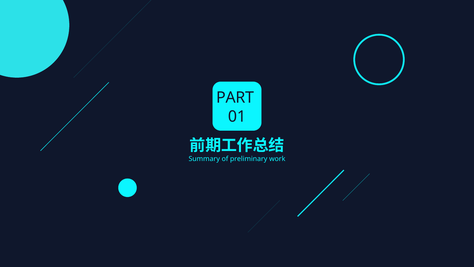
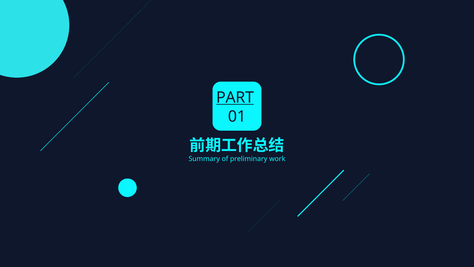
PART underline: none -> present (235, 97)
